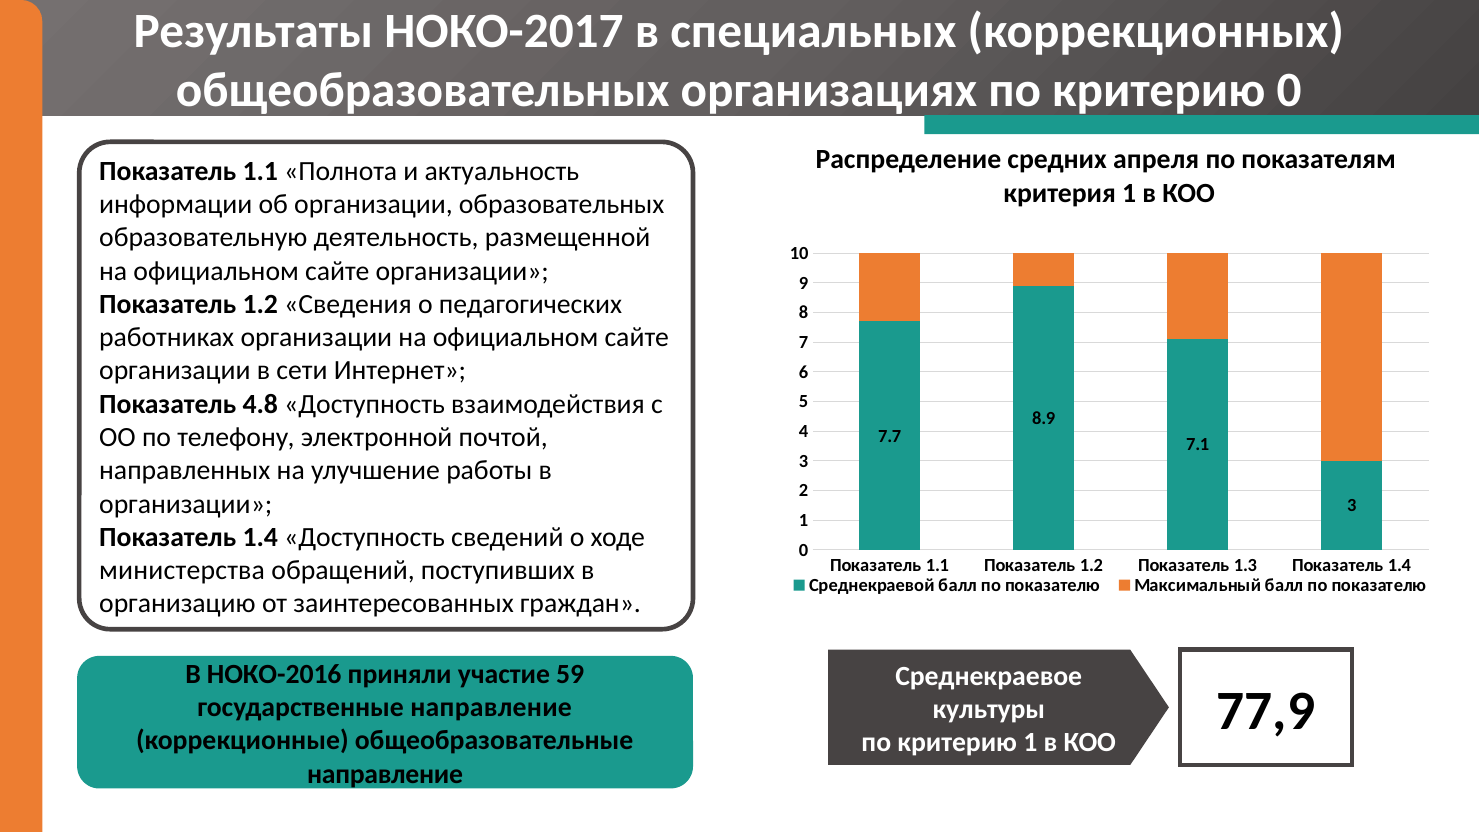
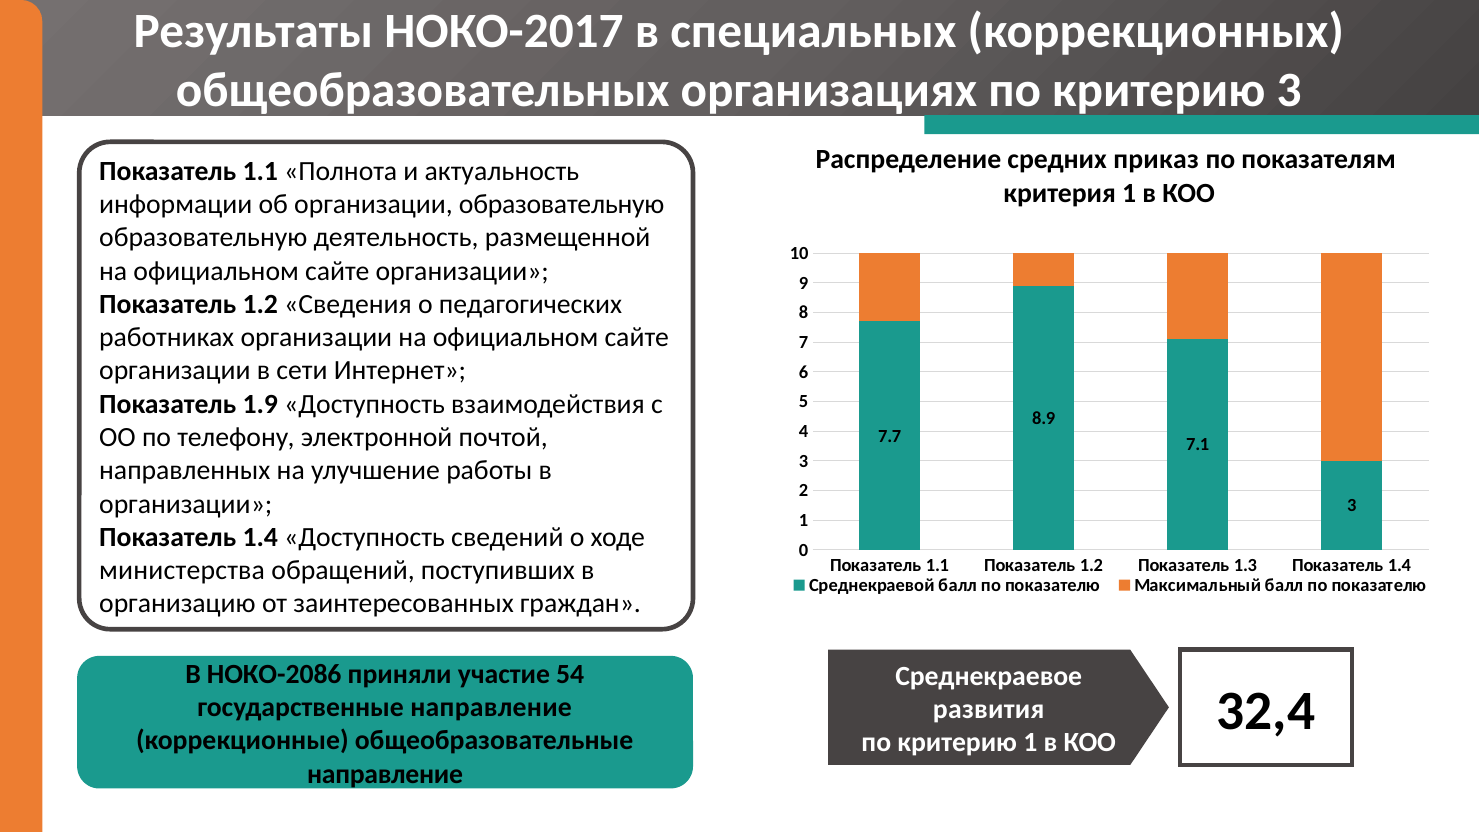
критерию 0: 0 -> 3 (1289, 91)
апреля: апреля -> приказ (1156, 160)
организации образовательных: образовательных -> образовательную (562, 204)
4.8: 4.8 -> 1.9 (260, 404)
НОКО-2016: НОКО-2016 -> НОКО-2086 (274, 674)
59: 59 -> 54 (570, 674)
77,9: 77,9 -> 32,4 (1266, 711)
культуры: культуры -> развития (989, 709)
